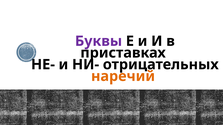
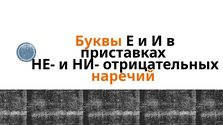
Буквы colour: purple -> orange (99, 41)
